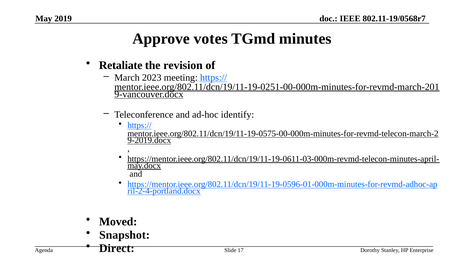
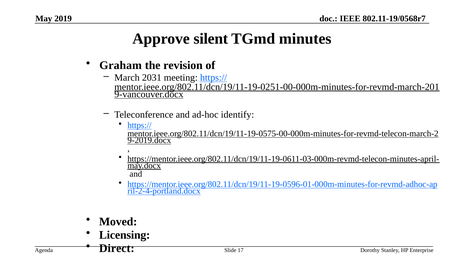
votes: votes -> silent (211, 39)
Retaliate: Retaliate -> Graham (121, 65)
2023: 2023 -> 2031 (152, 78)
Snapshot: Snapshot -> Licensing (125, 235)
